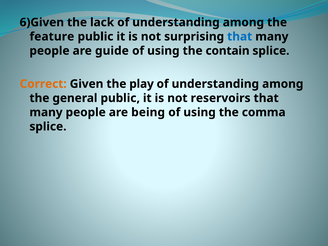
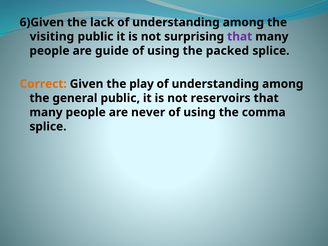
feature: feature -> visiting (52, 37)
that colour: blue -> purple (240, 37)
contain: contain -> packed (227, 51)
being: being -> never (148, 112)
